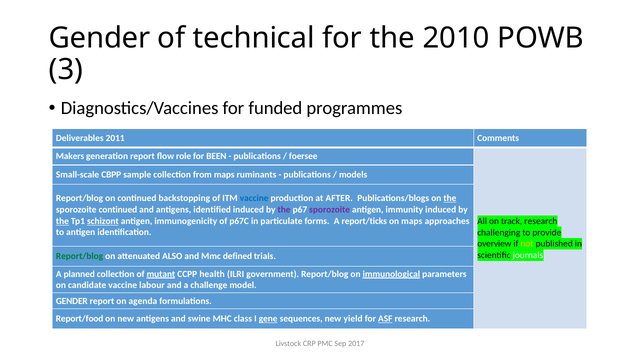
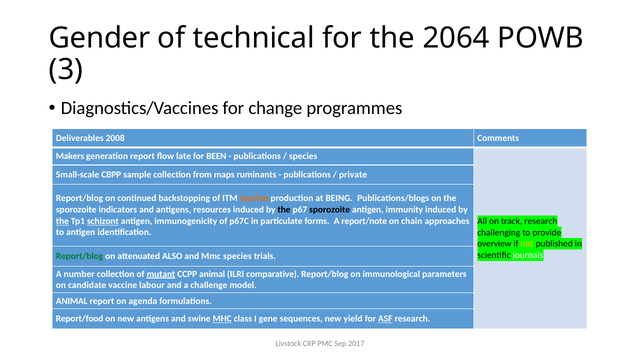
2010: 2010 -> 2064 (456, 38)
funded: funded -> change (275, 108)
2011: 2011 -> 2008 (115, 138)
role: role -> late (184, 156)
foersee: foersee -> species (303, 156)
models: models -> private (353, 175)
vaccine colour: blue -> orange (254, 198)
AFTER: AFTER -> BEING (339, 198)
the underline: present -> none (450, 198)
sporozoite continued: continued -> indicators (118, 210)
identified: identified -> resources (212, 210)
the colour: purple -> black (284, 210)
sporozoite colour: purple -> black (330, 210)
report/ticks: report/ticks -> report/note (364, 221)
on maps: maps -> chain (412, 221)
Mmc defined: defined -> species (237, 256)
planned: planned -> number (79, 274)
CCPP health: health -> animal (212, 274)
government: government -> comparative (273, 274)
immunological underline: present -> none (391, 274)
GENDER: GENDER -> ANIMAL (72, 301)
MHC underline: none -> present (222, 319)
gene underline: present -> none (268, 319)
